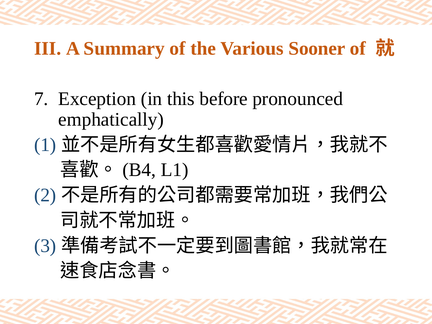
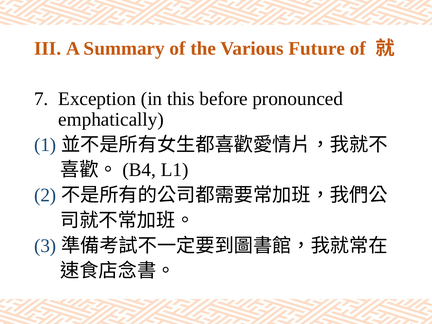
Sooner: Sooner -> Future (317, 48)
